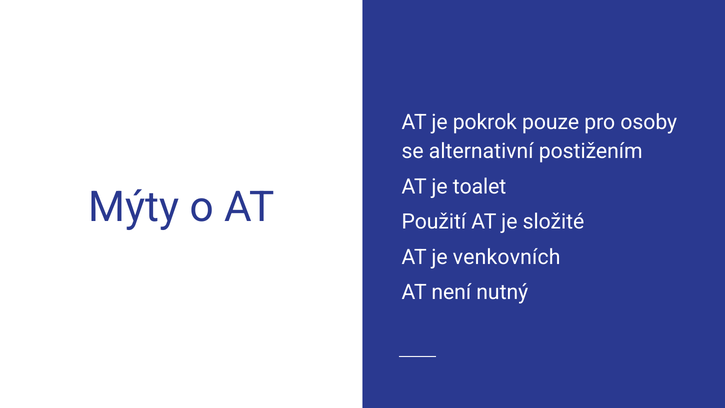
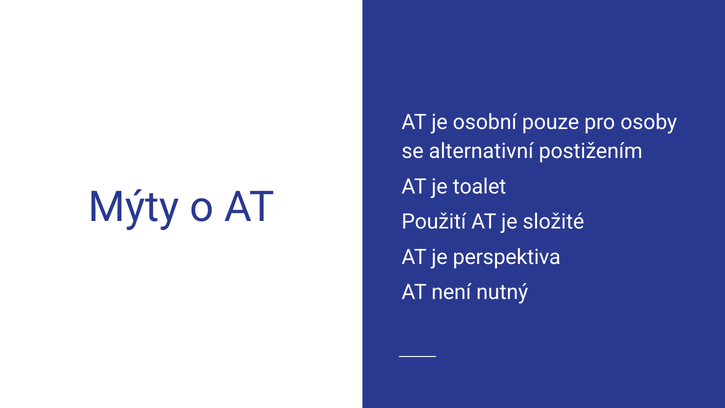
pokrok: pokrok -> osobní (485, 122)
venkovních: venkovních -> perspektiva (507, 257)
